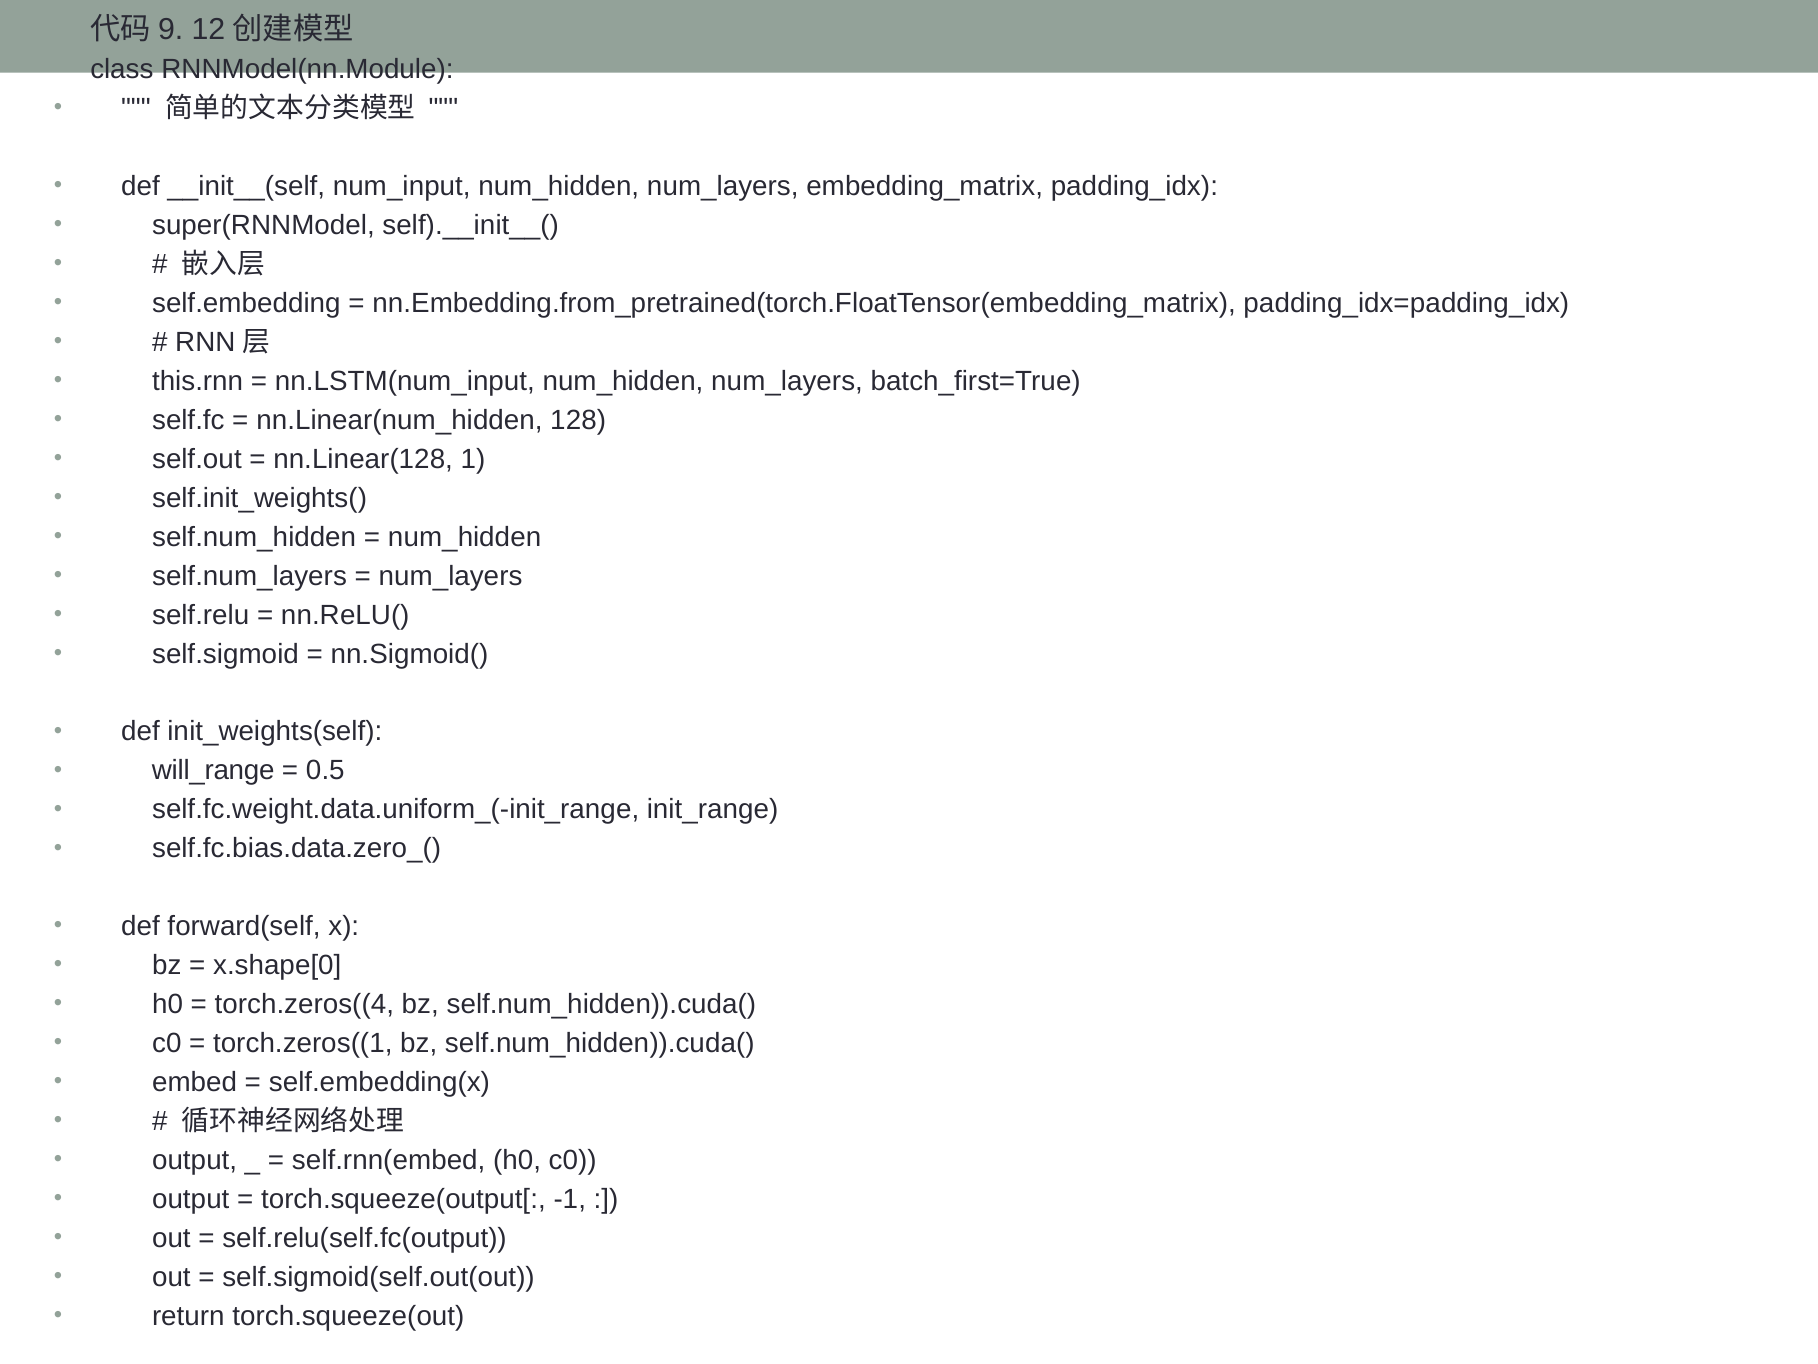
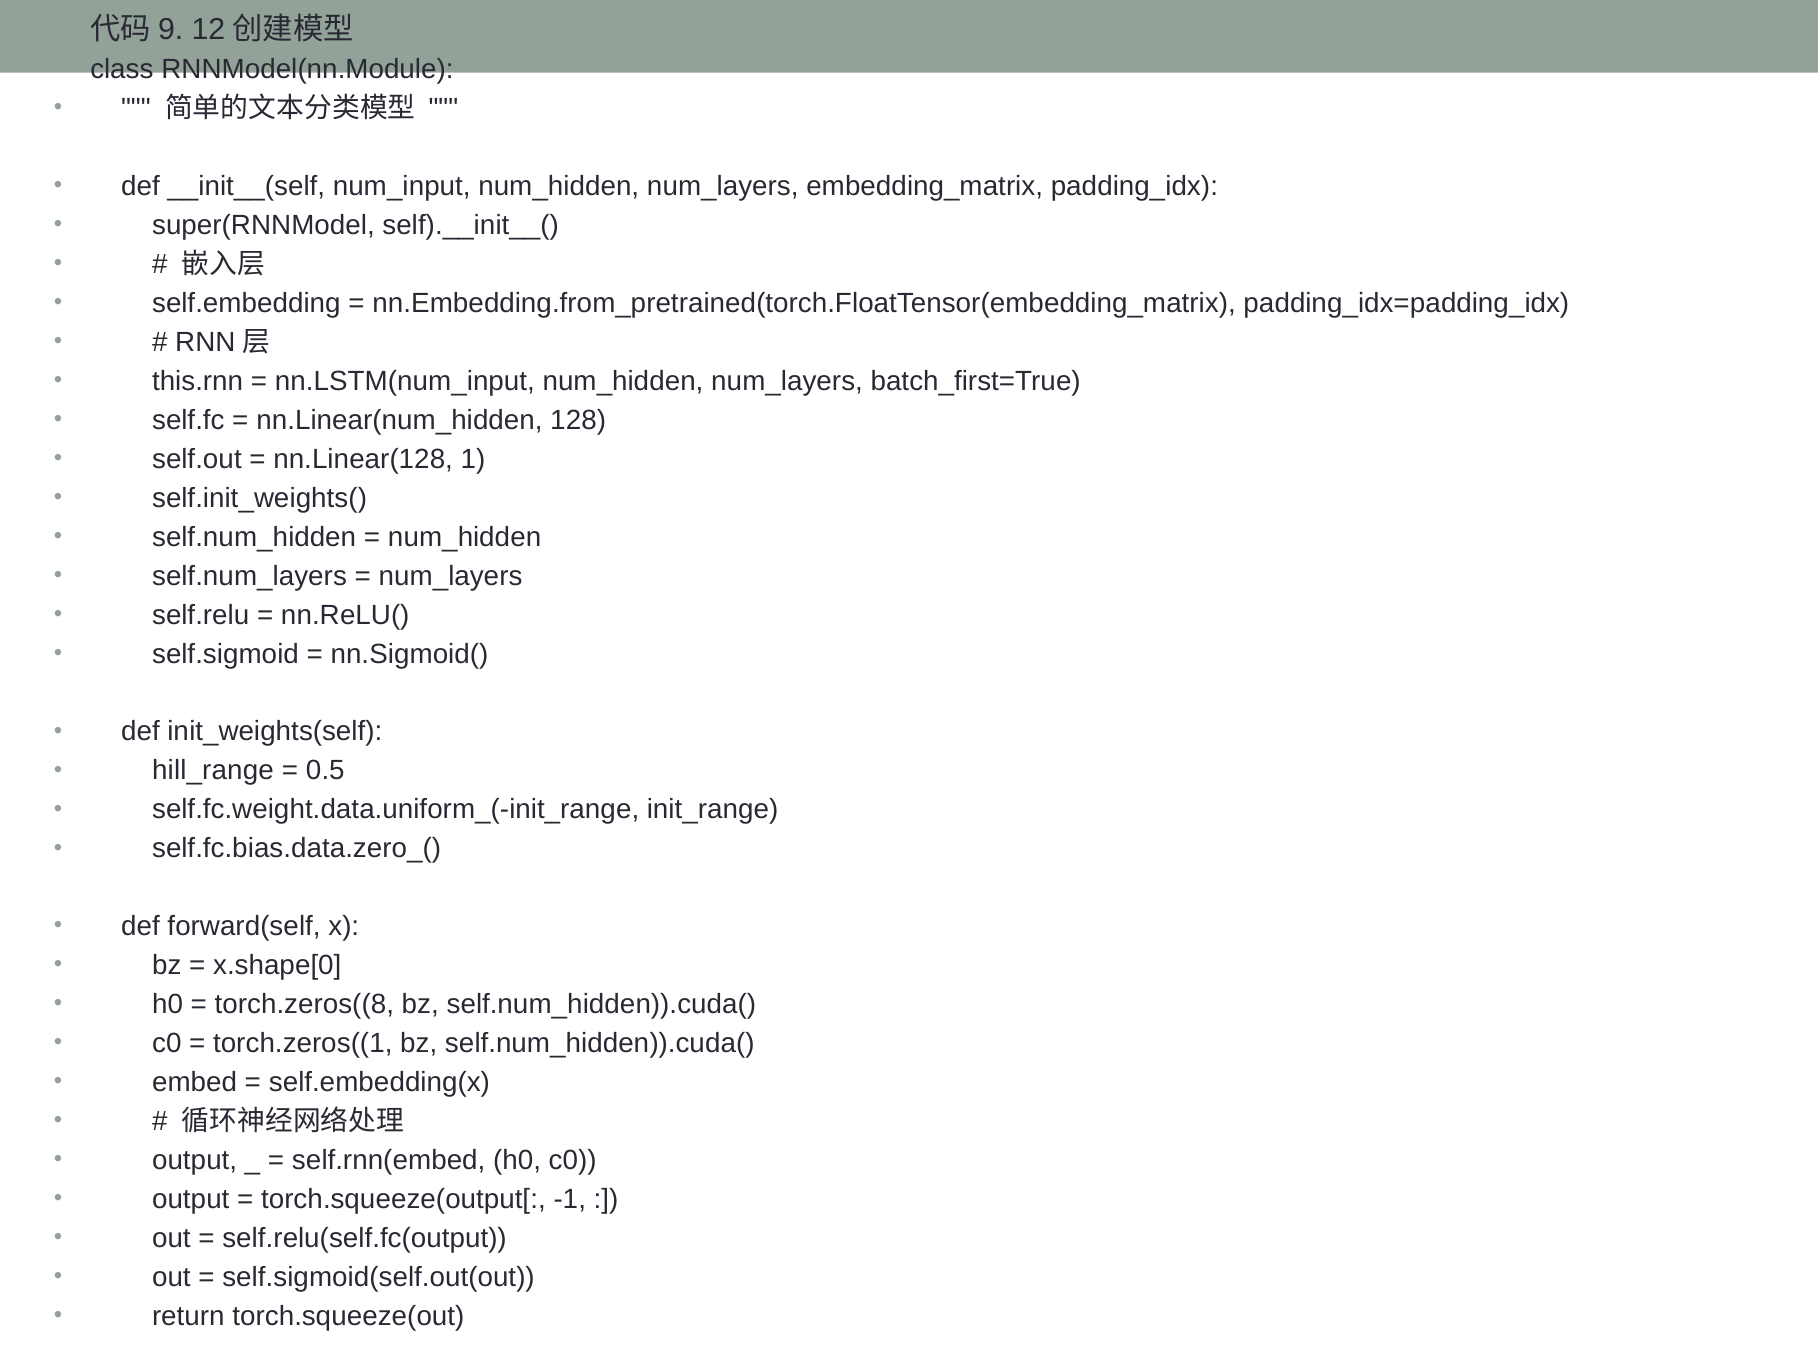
will_range: will_range -> hill_range (213, 771)
torch.zeros((4: torch.zeros((4 -> torch.zeros((8 (304, 1004)
